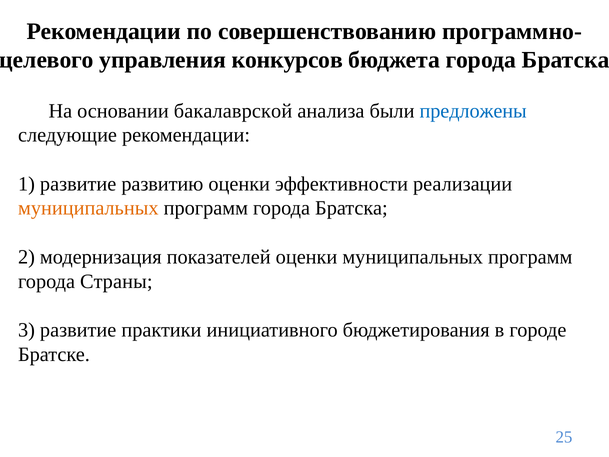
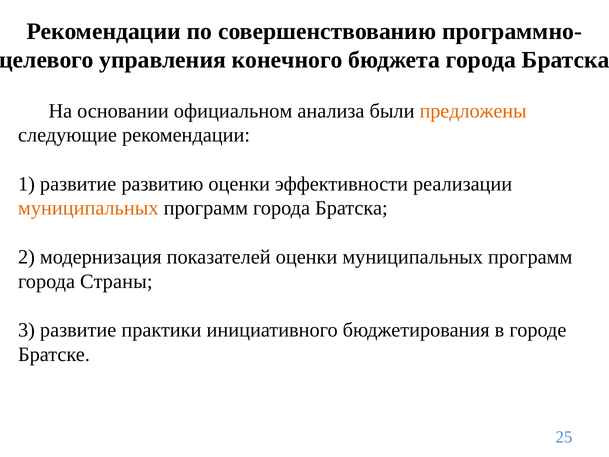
конкурсов: конкурсов -> конечного (287, 60)
бакалаврской: бакалаврской -> официальном (233, 111)
предложены colour: blue -> orange (473, 111)
